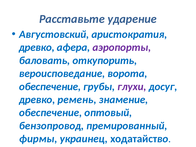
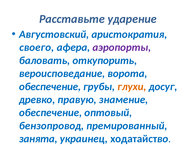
древко: древко -> своего (37, 47)
глухи colour: purple -> orange (132, 87)
ремень: ремень -> правую (77, 100)
фирмы: фирмы -> занята (38, 139)
